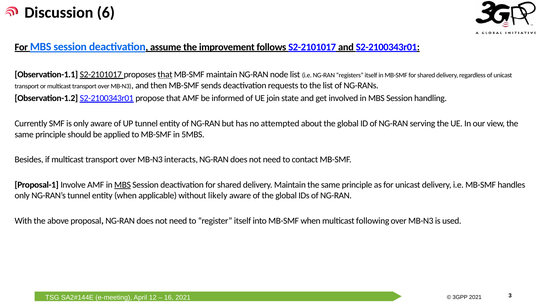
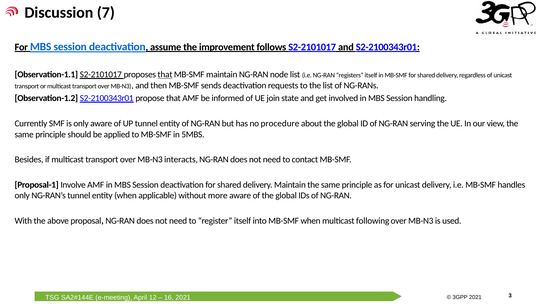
6: 6 -> 7 (106, 13)
attempted: attempted -> procedure (280, 124)
MBS underline: present -> none (123, 185)
likely: likely -> more (218, 196)
